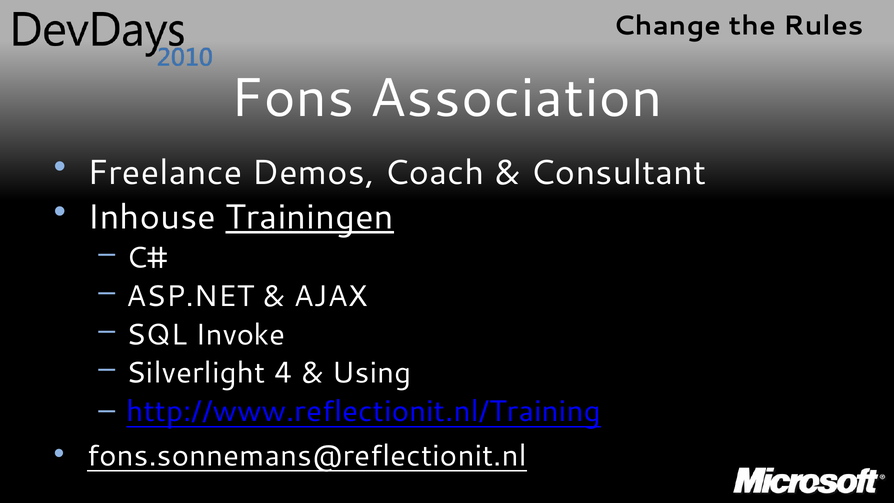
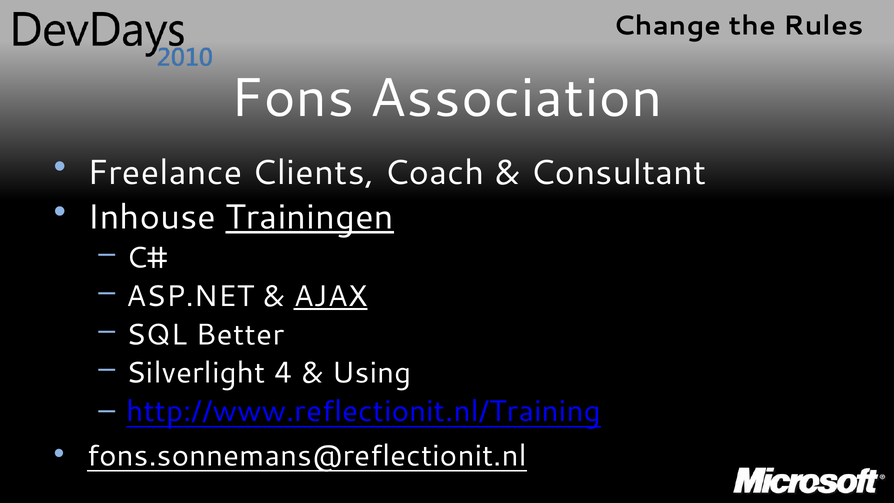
Demos: Demos -> Clients (313, 173)
AJAX underline: none -> present (331, 296)
Invoke: Invoke -> Better (240, 335)
